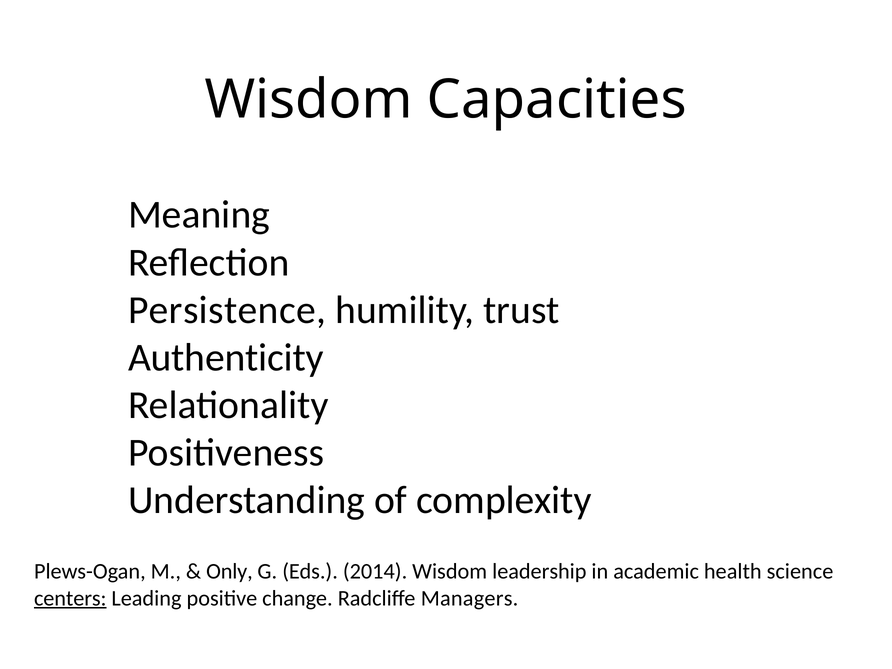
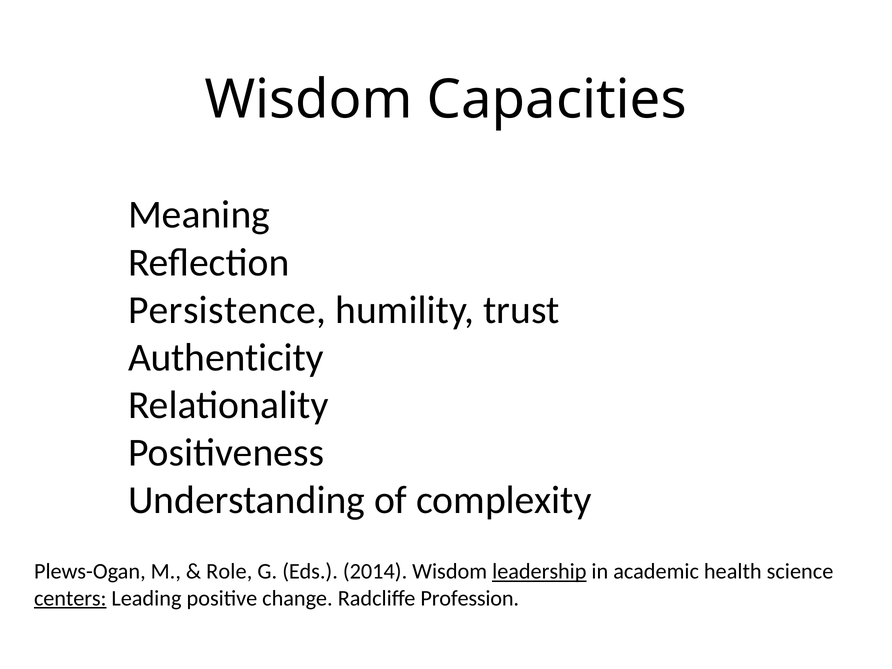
Only: Only -> Role (229, 572)
leadership underline: none -> present (539, 572)
Managers: Managers -> Profession (470, 598)
